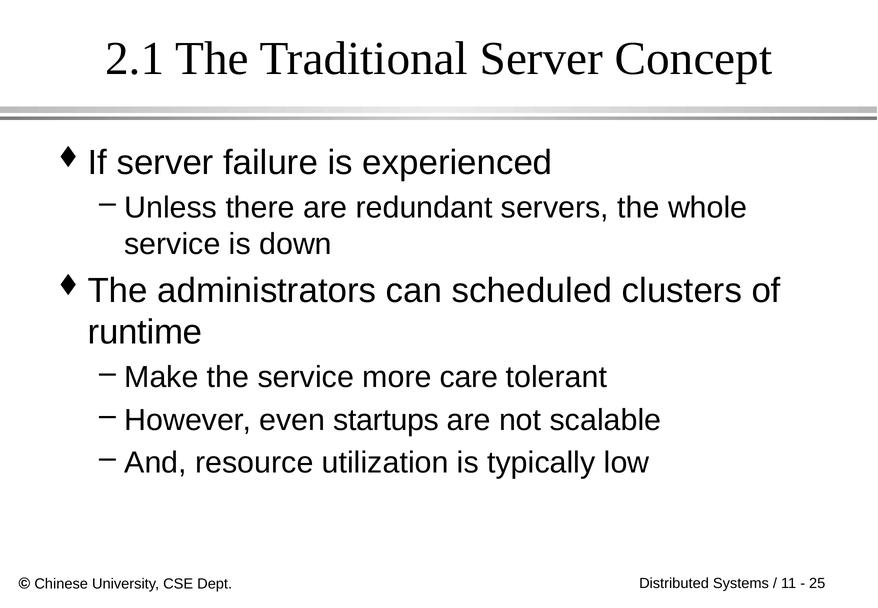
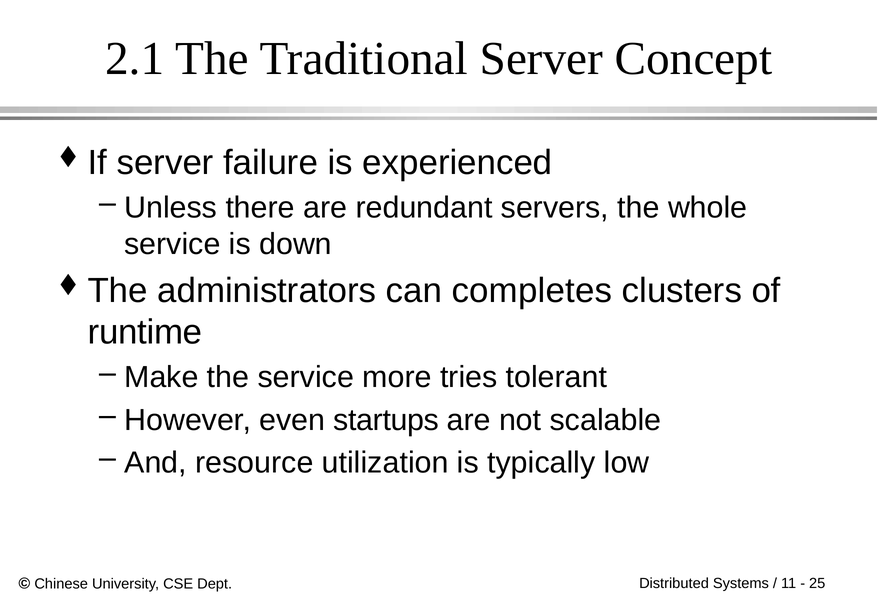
scheduled: scheduled -> completes (532, 290)
care: care -> tries (469, 377)
